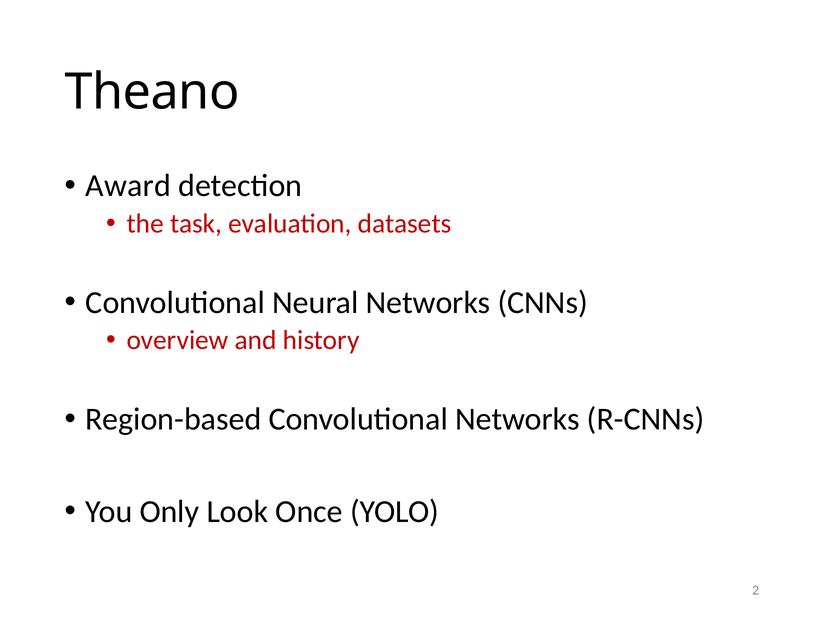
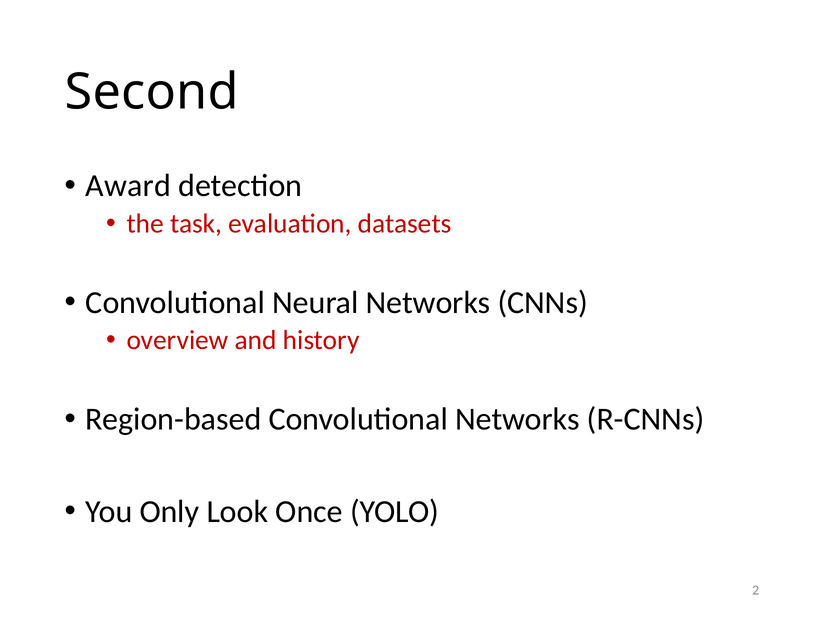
Theano: Theano -> Second (152, 92)
